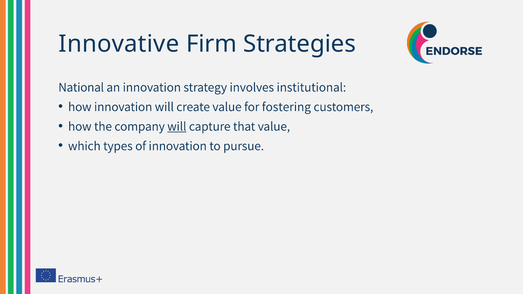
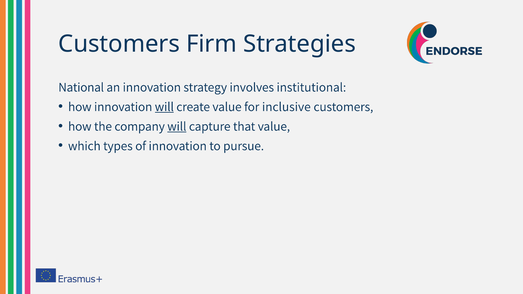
Innovative: Innovative -> Customers (119, 44)
will underline: none -> present (164, 107)
fostering: fostering -> inclusive (286, 107)
